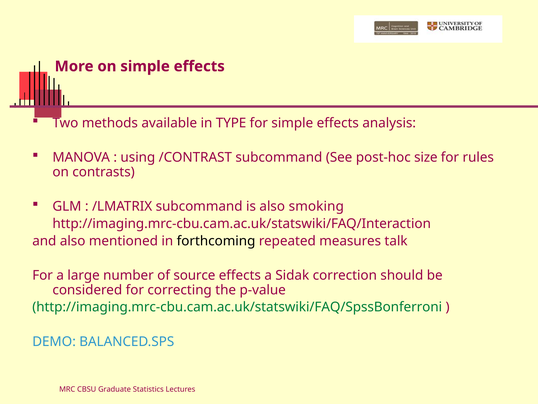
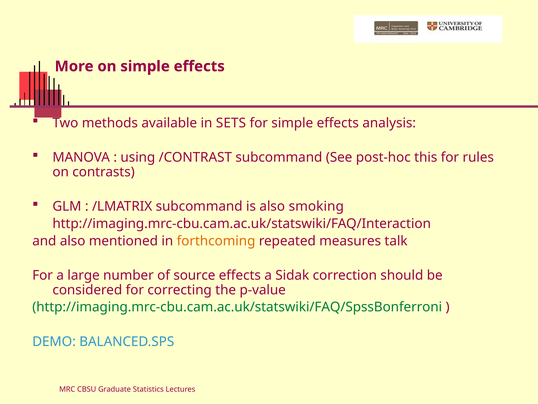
TYPE: TYPE -> SETS (231, 123)
size: size -> this (426, 157)
forthcoming colour: black -> orange (216, 241)
